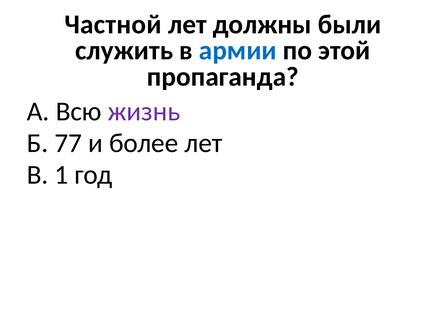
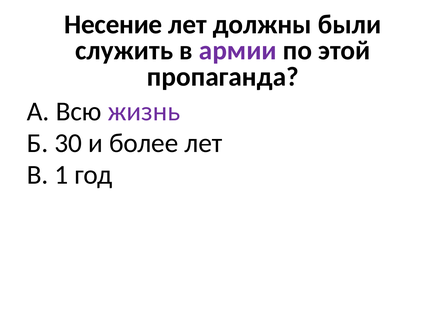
Частной: Частной -> Несение (113, 24)
армии colour: blue -> purple (238, 51)
77: 77 -> 30 (68, 143)
